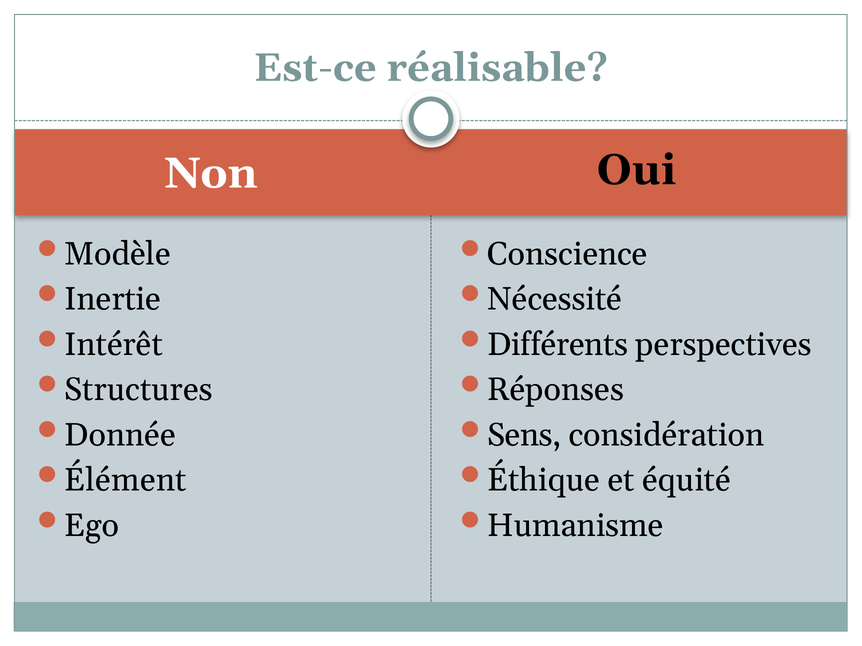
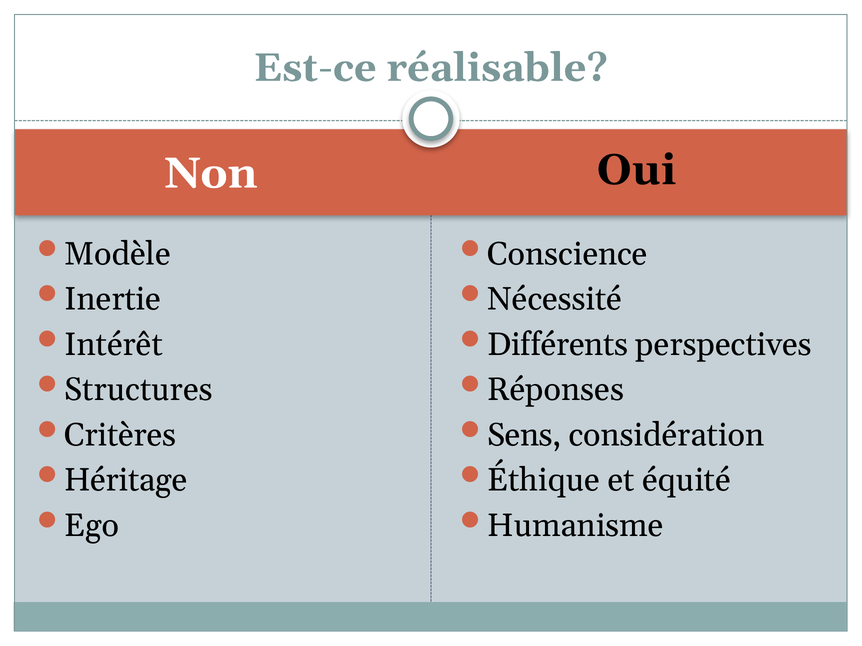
Donnée: Donnée -> Critères (120, 435)
Élément: Élément -> Héritage (126, 481)
